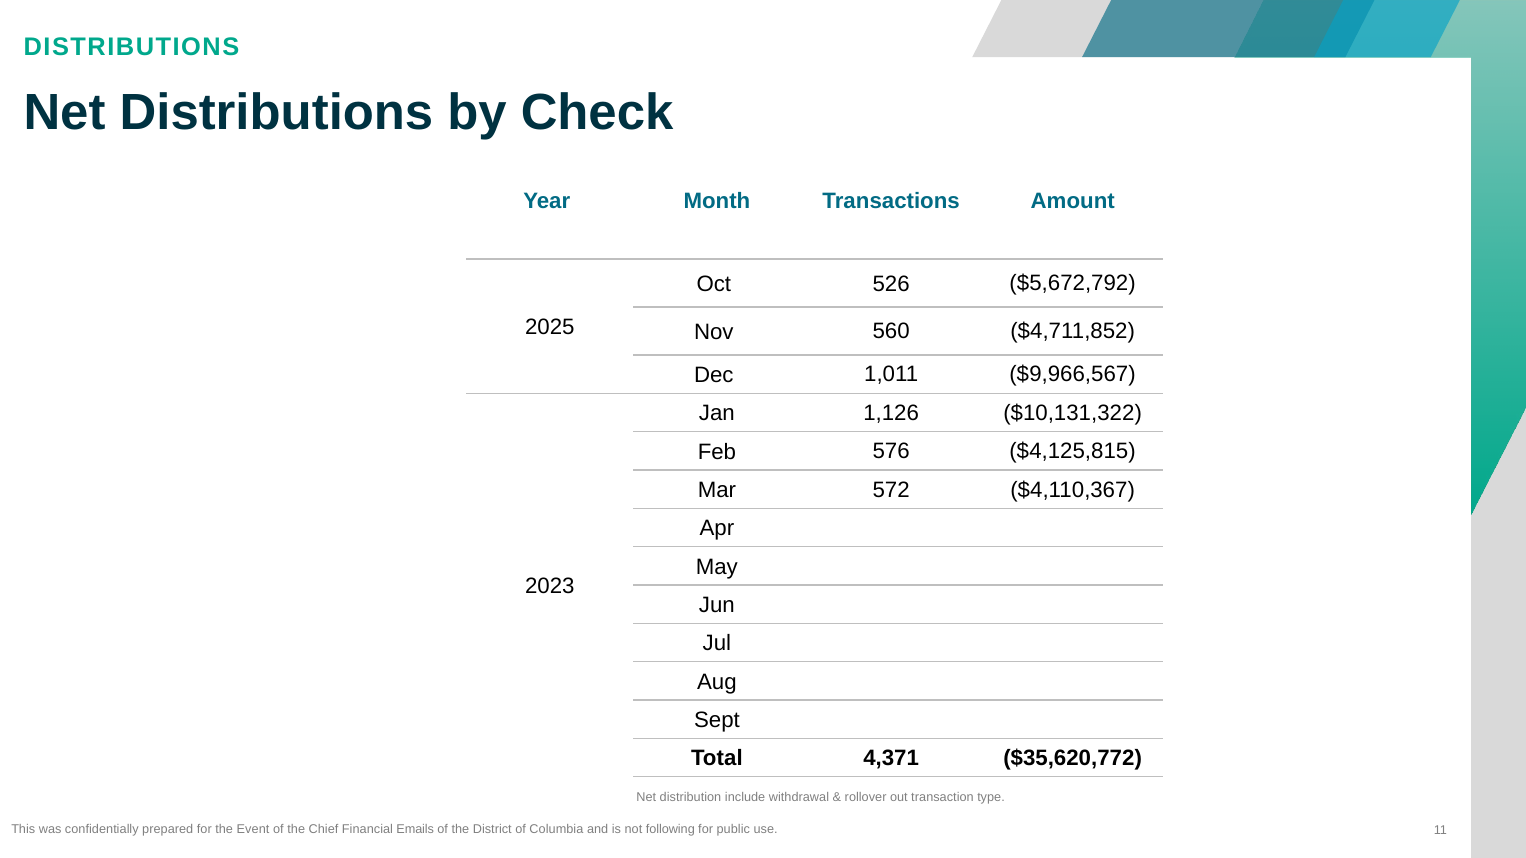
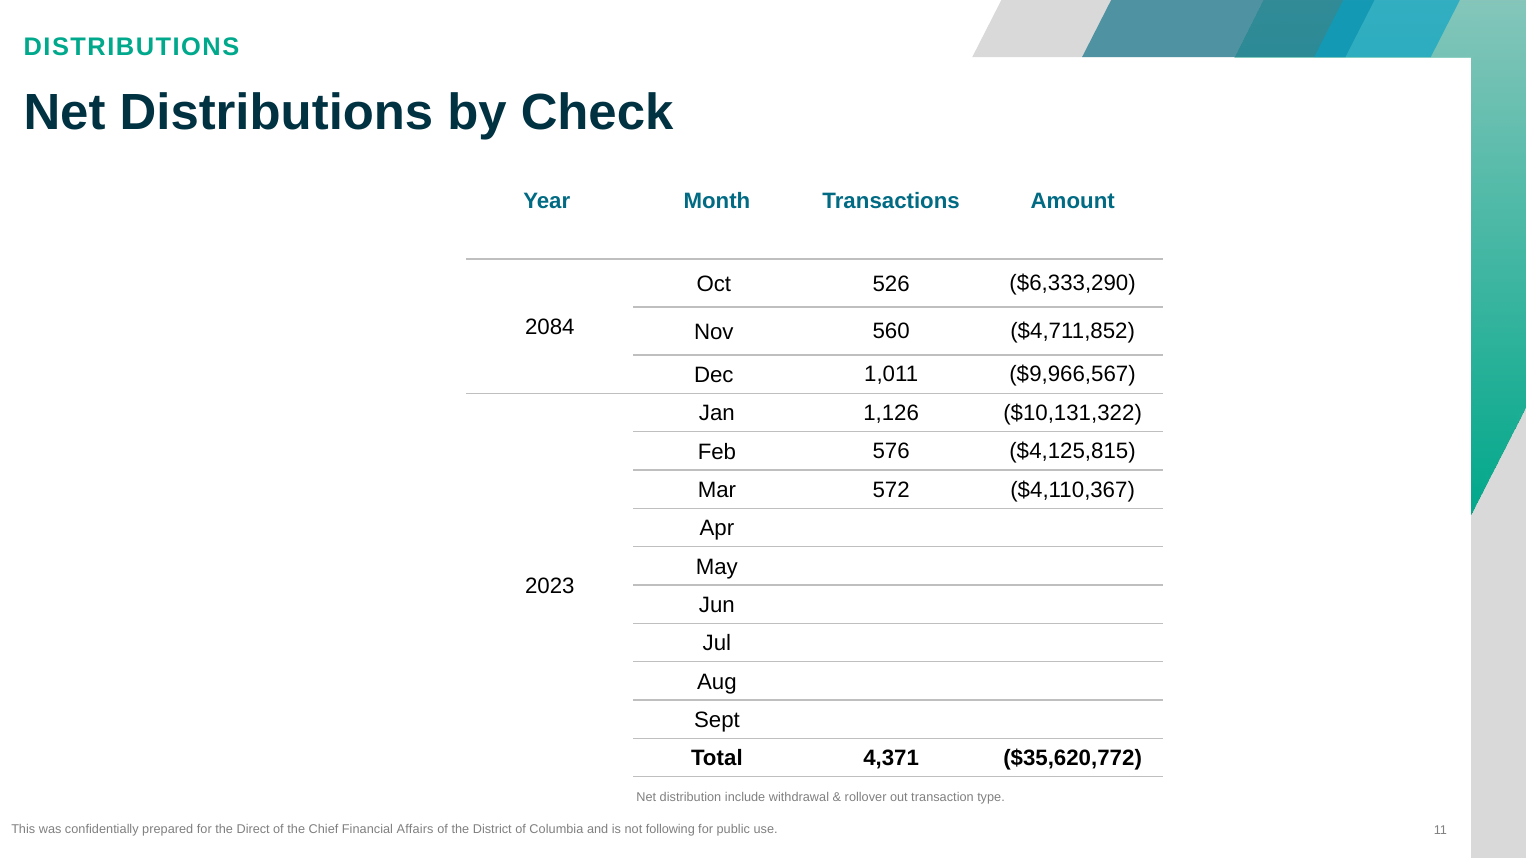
$5,672,792: $5,672,792 -> $6,333,290 (1073, 284)
2025: 2025 -> 2084 (550, 327)
Event: Event -> Direct (253, 830)
Emails: Emails -> Affairs (415, 830)
